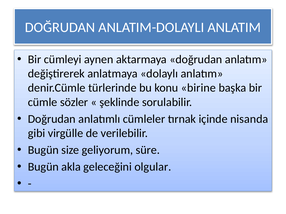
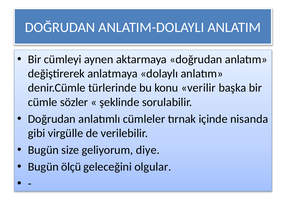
birine: birine -> verilir (198, 88)
süre: süre -> diye (148, 150)
akla: akla -> ölçü (71, 167)
